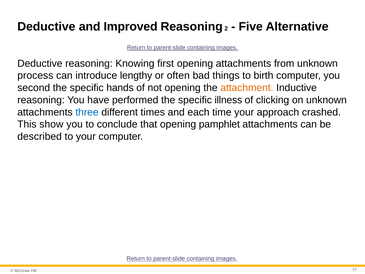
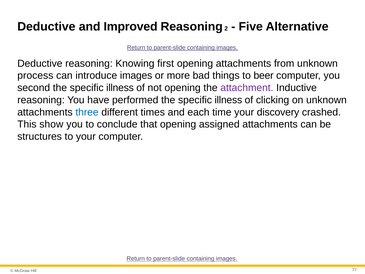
introduce lengthy: lengthy -> images (136, 76)
often: often -> more (178, 76)
birth: birth -> beer (264, 76)
hands: hands -> illness (120, 88)
attachment colour: orange -> purple (247, 88)
approach: approach -> discovery (278, 112)
pamphlet: pamphlet -> assigned (219, 124)
described: described -> structures (40, 136)
